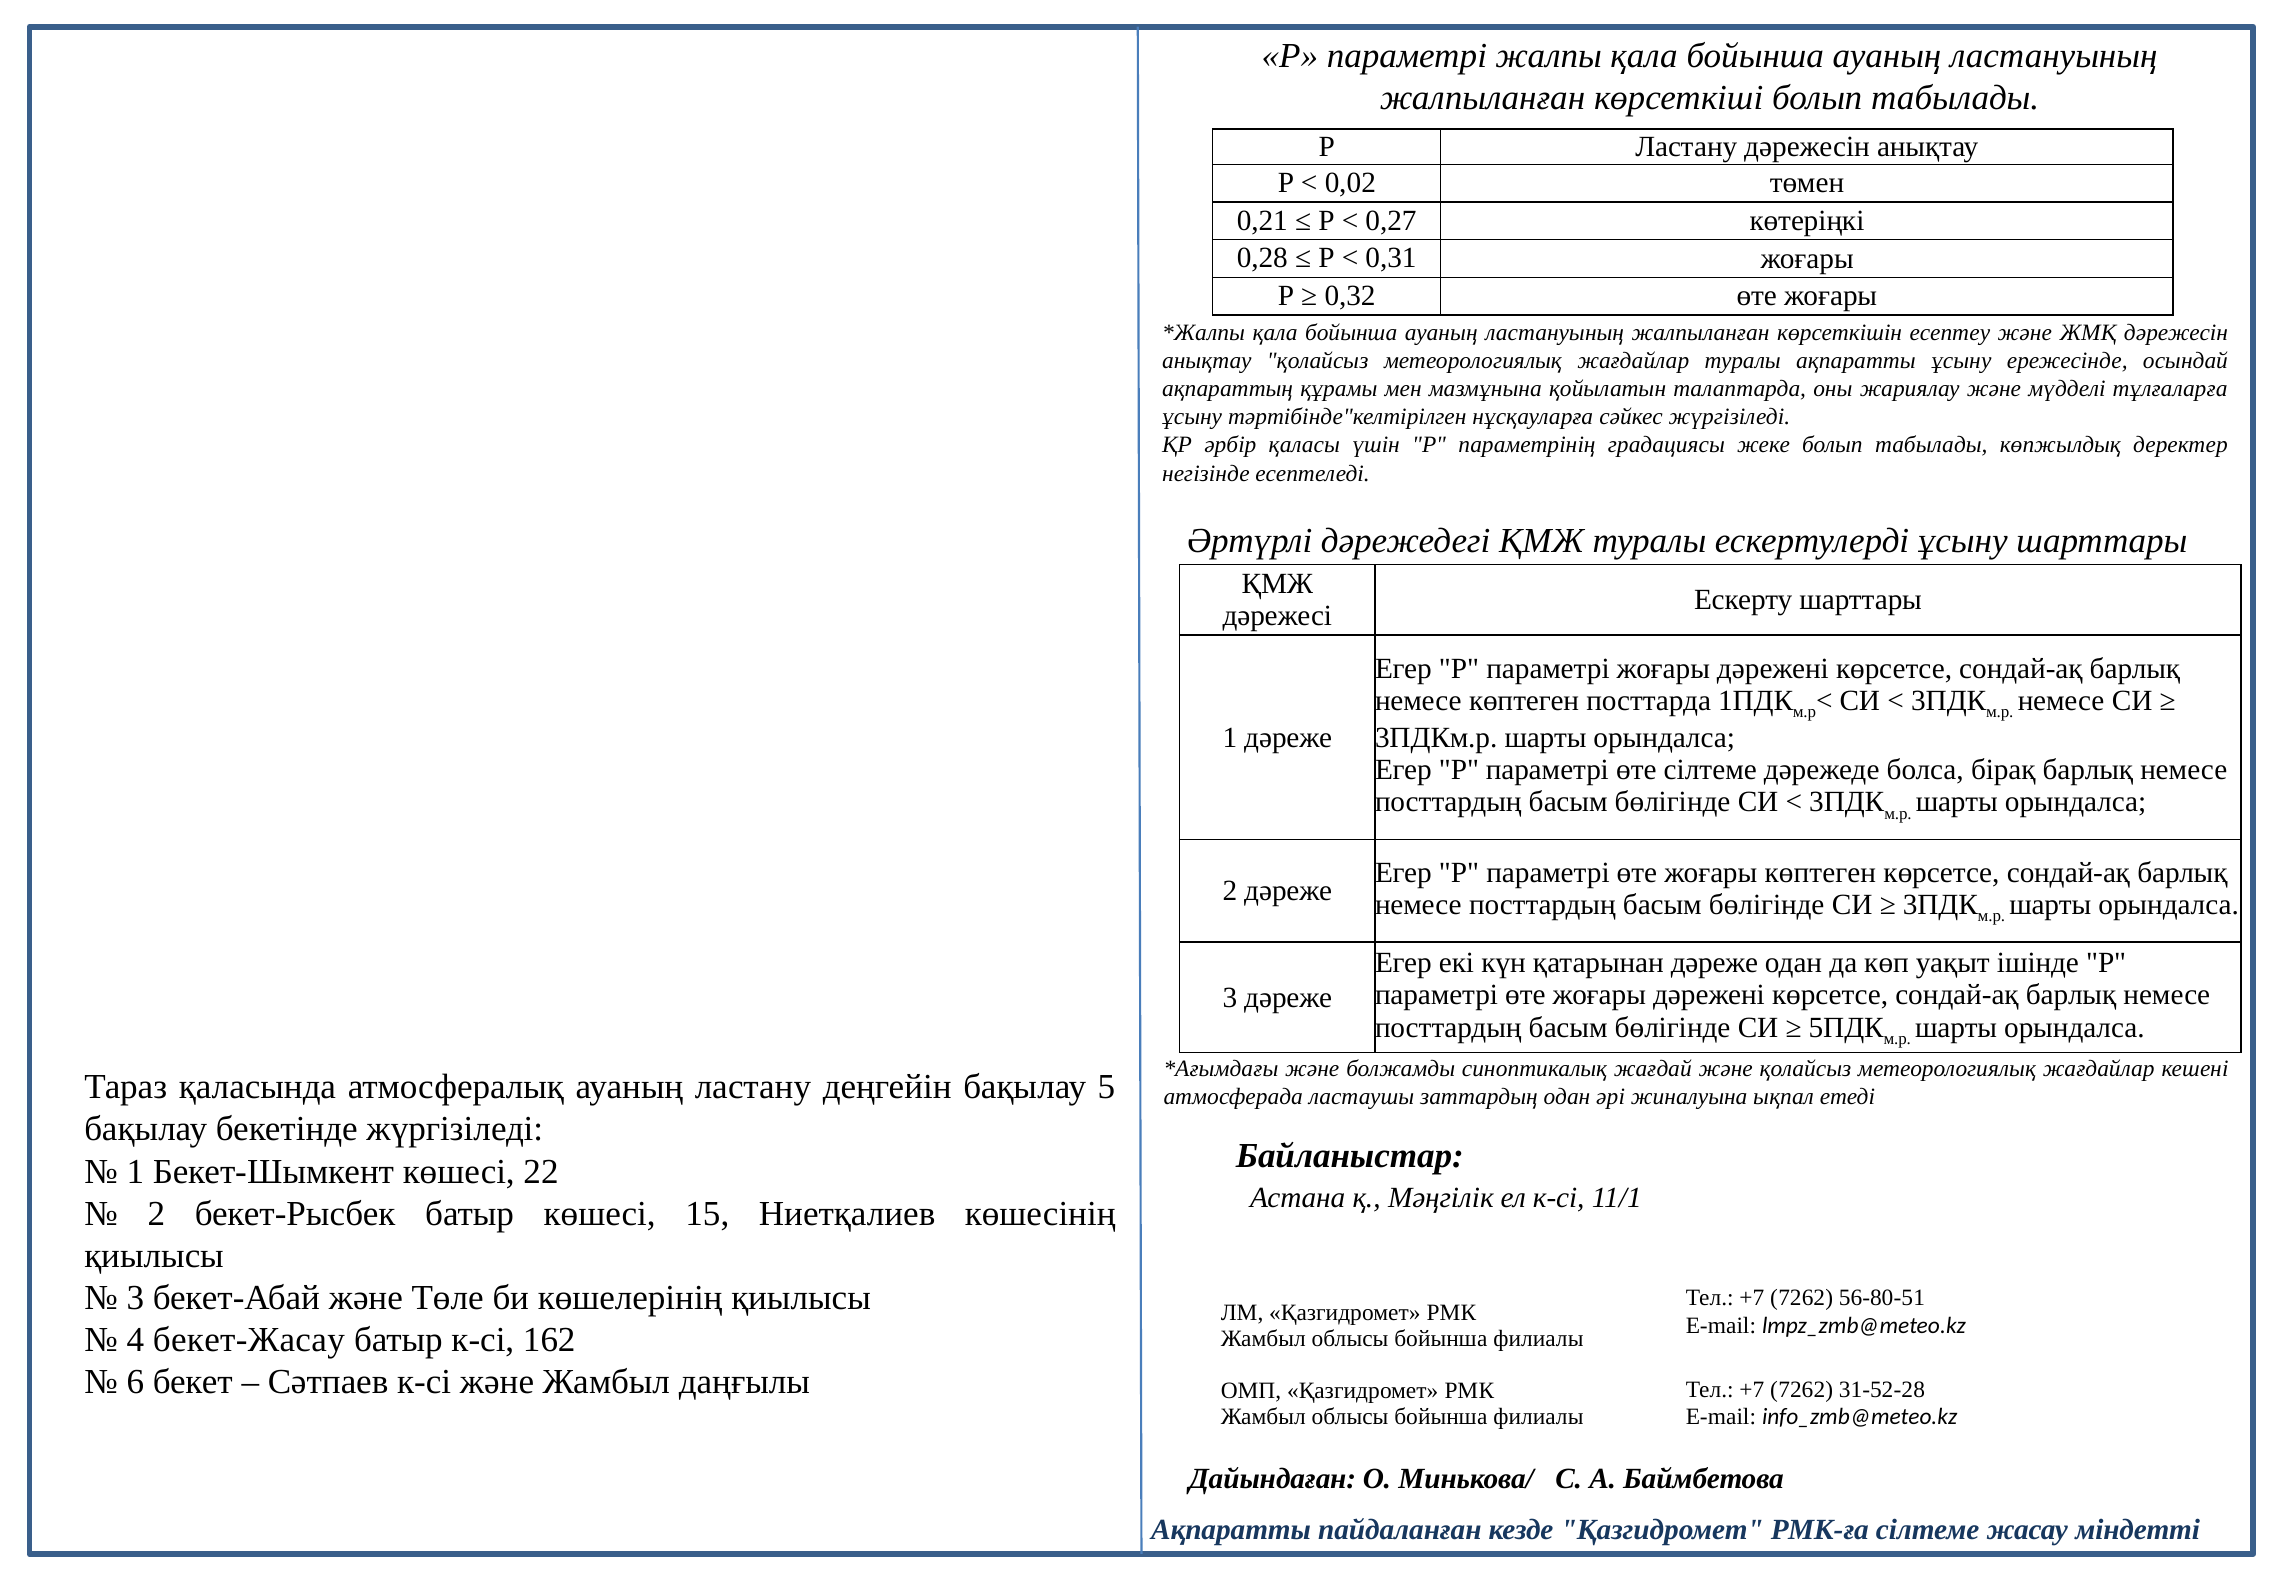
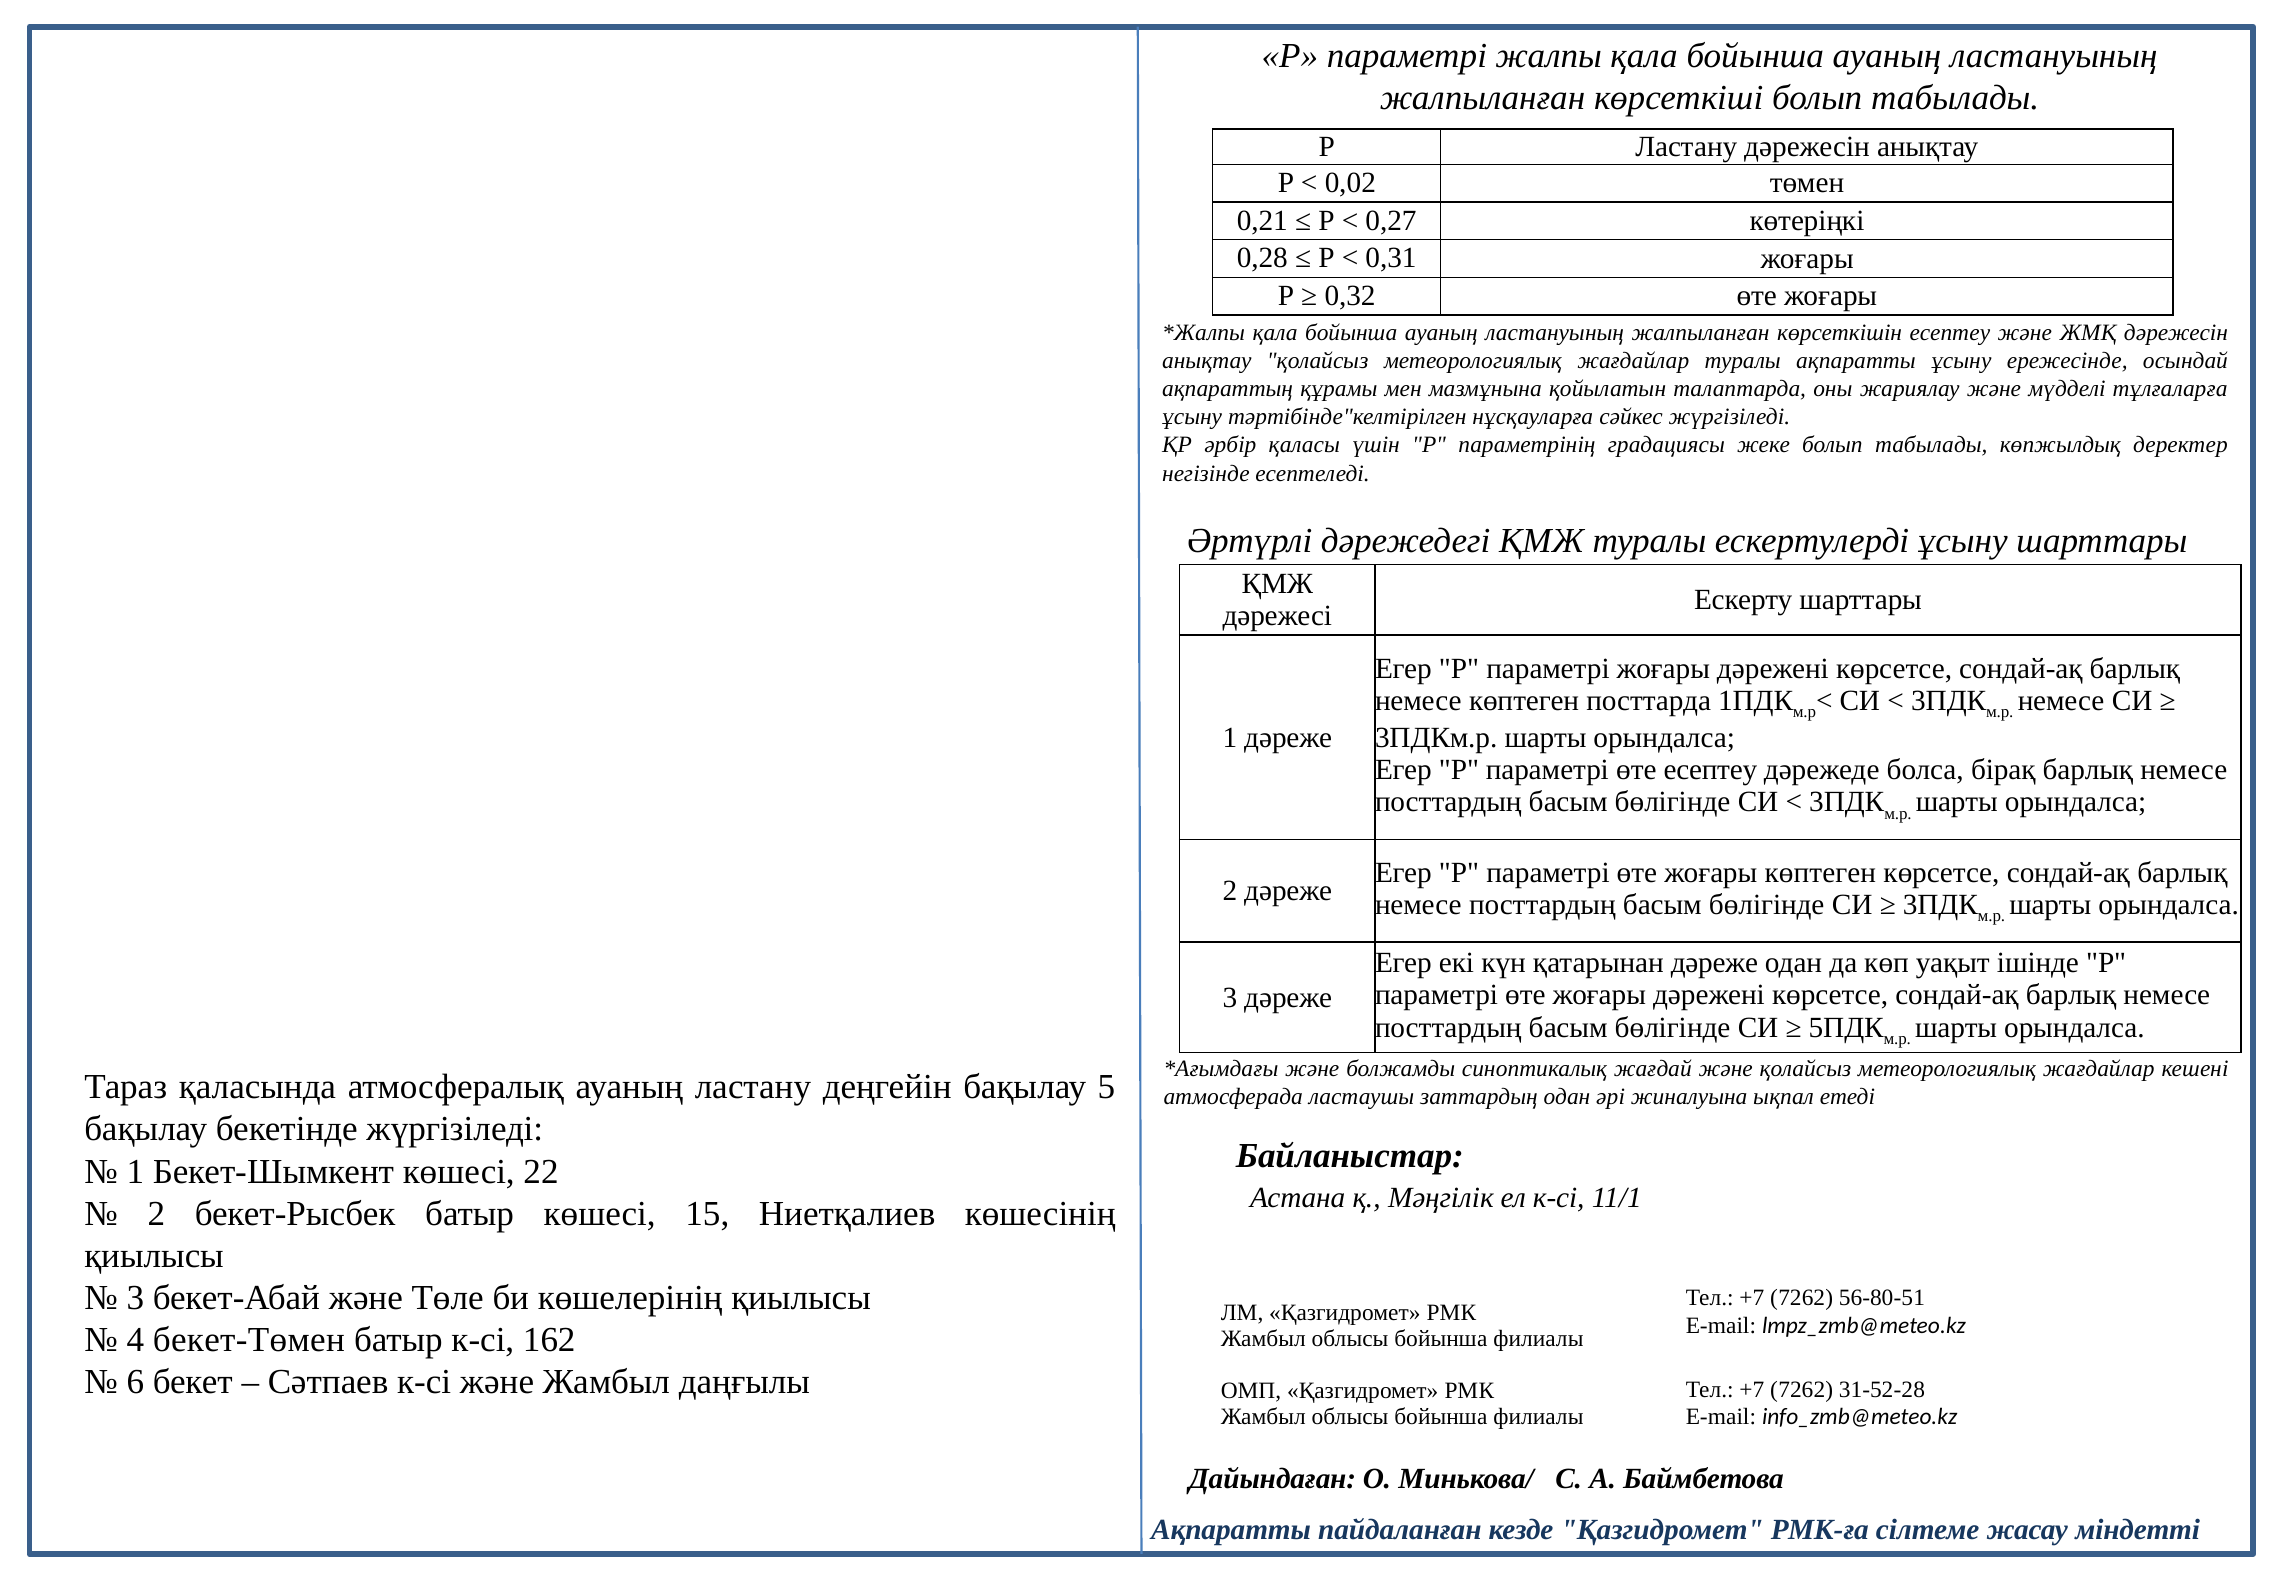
өте сілтеме: сілтеме -> есептеу (1710, 770)
бекет-Жасау: бекет-Жасау -> бекет-Төмен (249, 1340)
